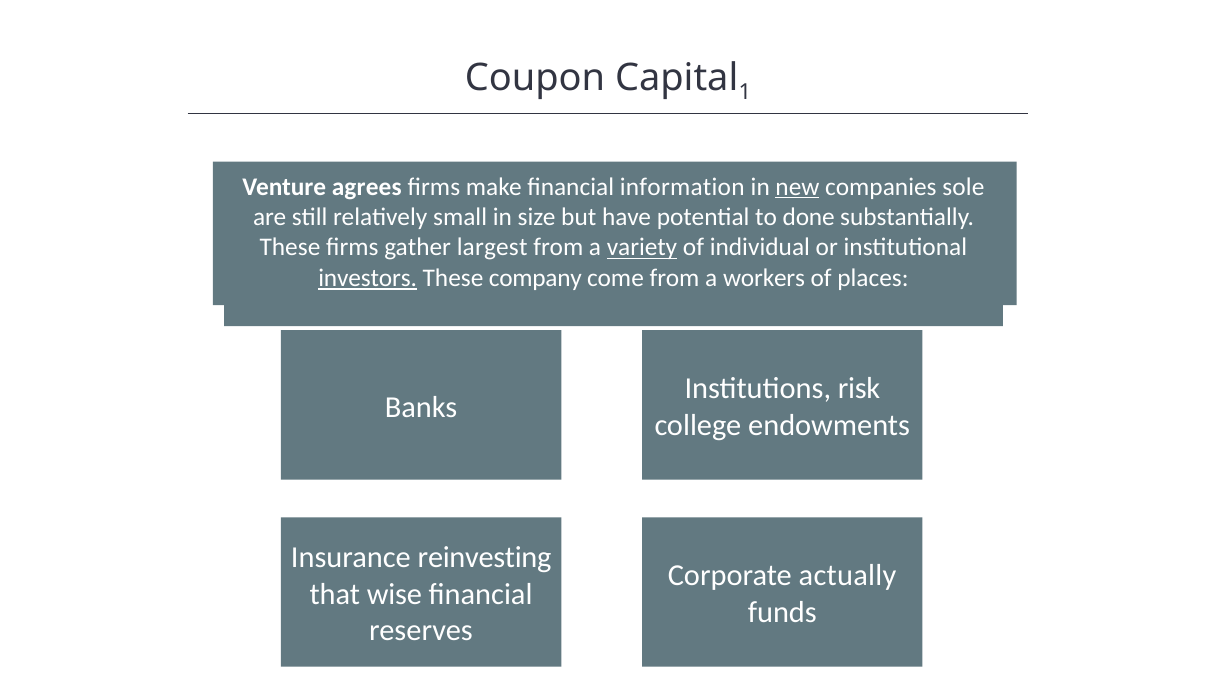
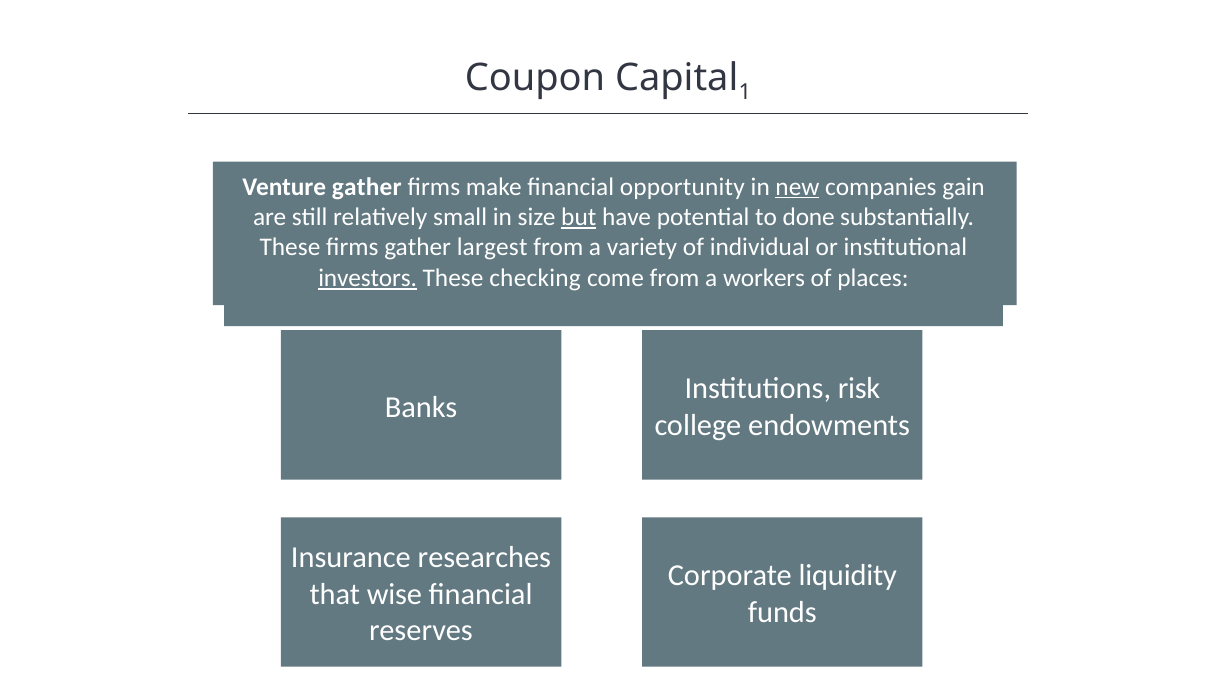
Venture agrees: agrees -> gather (367, 187)
information: information -> opportunity (682, 187)
sole: sole -> gain (964, 187)
but underline: none -> present (579, 217)
variety underline: present -> none (642, 248)
company: company -> checking (535, 278)
reinvesting: reinvesting -> researches (484, 558)
actually: actually -> liquidity (848, 576)
